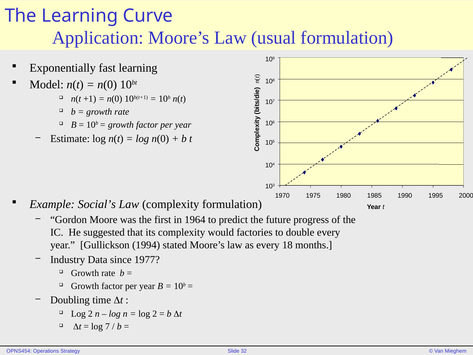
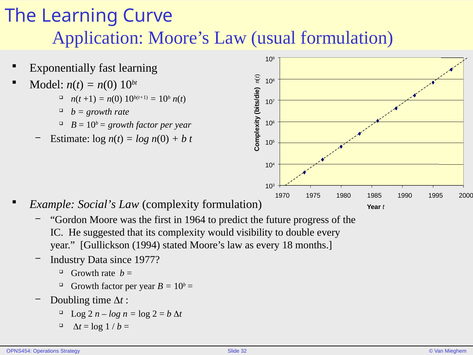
factories: factories -> visibility (255, 232)
7: 7 -> 1 (108, 326)
